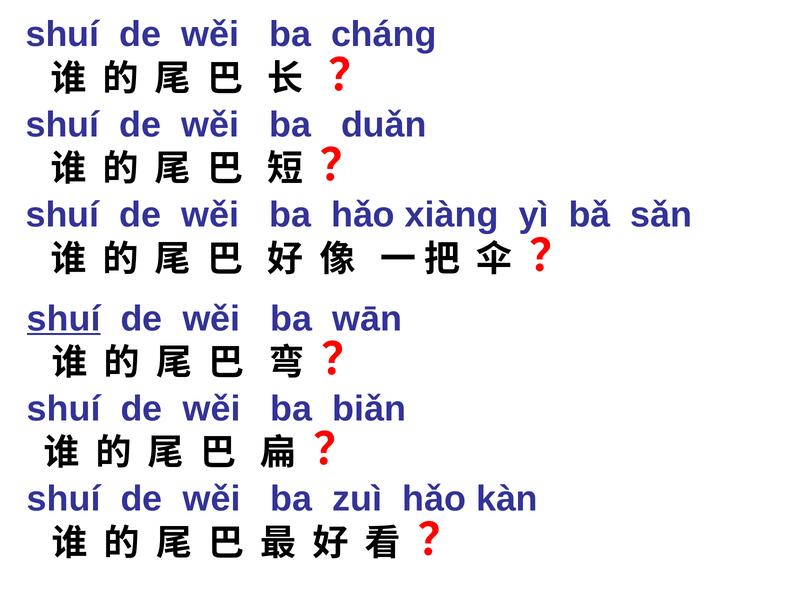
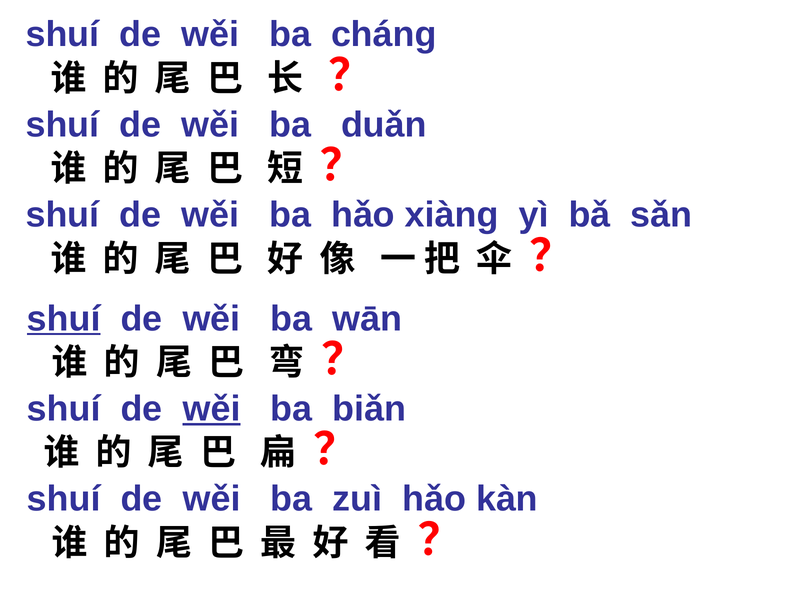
wěi underline: none -> present (212, 409)
